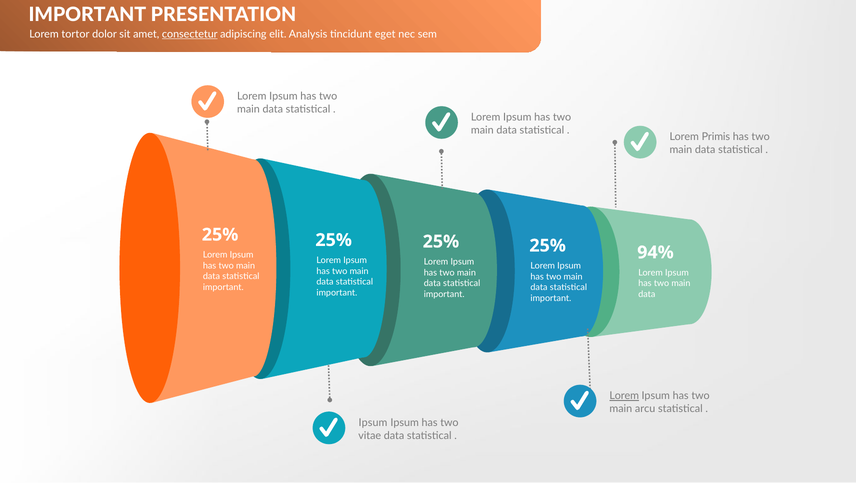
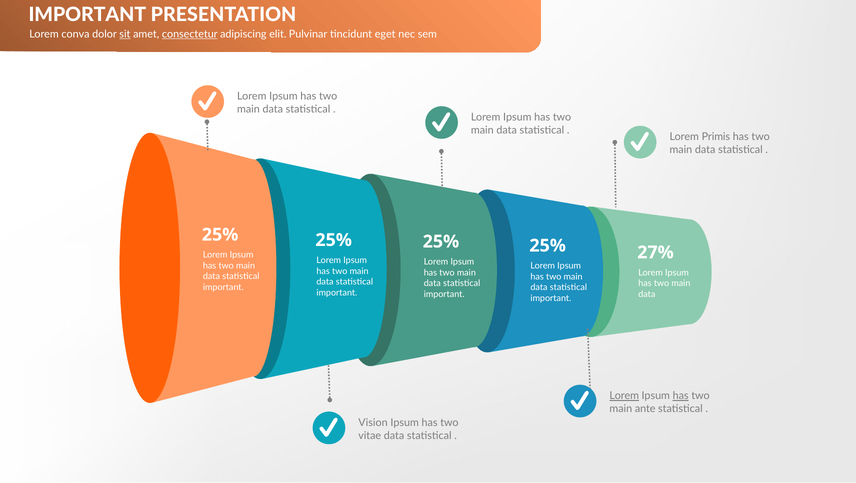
tortor: tortor -> conva (75, 34)
sit underline: none -> present (125, 34)
Analysis: Analysis -> Pulvinar (308, 34)
94%: 94% -> 27% (655, 252)
has underline: none -> present (681, 396)
arcu: arcu -> ante (645, 408)
Ipsum: Ipsum -> Vision (373, 422)
